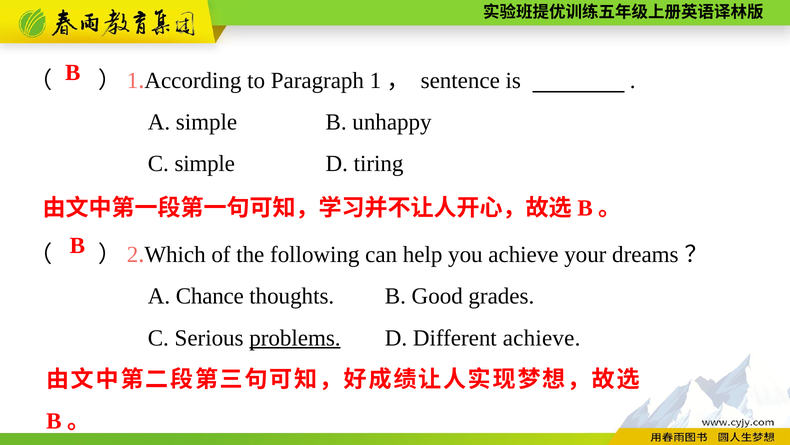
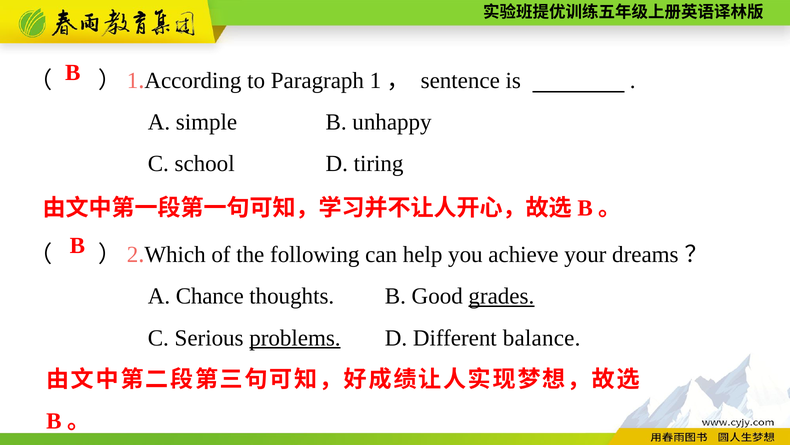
C simple: simple -> school (205, 164)
grades underline: none -> present (501, 296)
Different achieve: achieve -> balance (542, 337)
